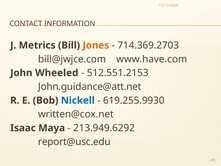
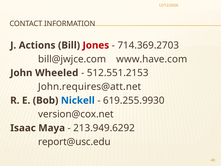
Metrics: Metrics -> Actions (37, 45)
Jones colour: orange -> red (96, 45)
John.guidance@att.net: John.guidance@att.net -> John.requires@att.net (90, 87)
written@cox.net: written@cox.net -> version@cox.net (76, 114)
